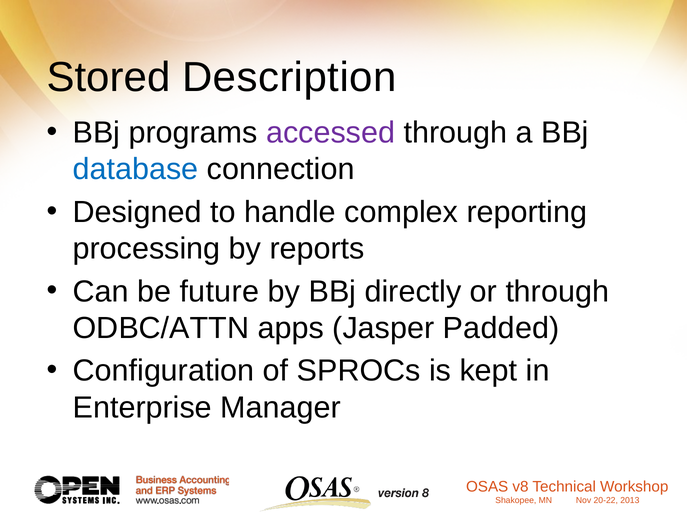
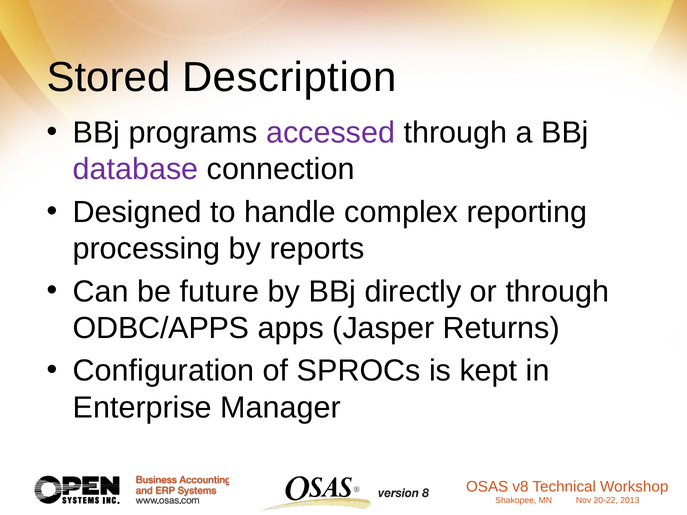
database colour: blue -> purple (136, 169)
ODBC/ATTN: ODBC/ATTN -> ODBC/APPS (161, 328)
Padded: Padded -> Returns (501, 328)
